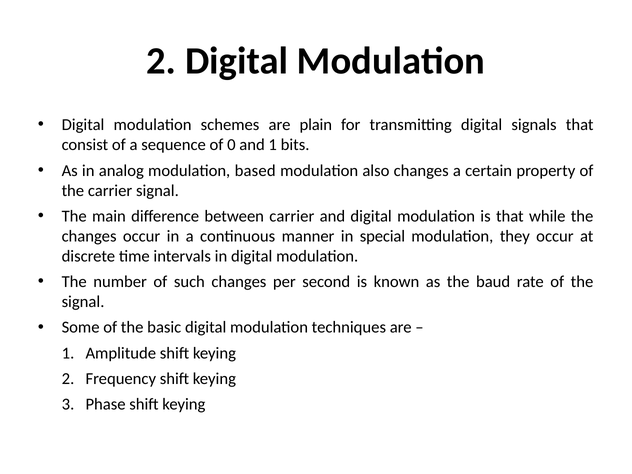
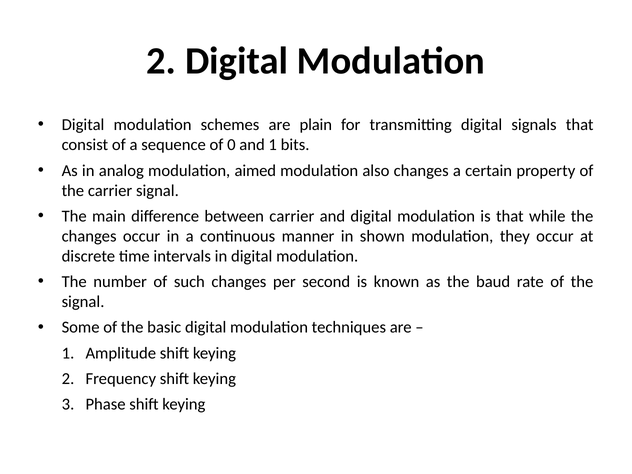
based: based -> aimed (255, 171)
special: special -> shown (382, 236)
